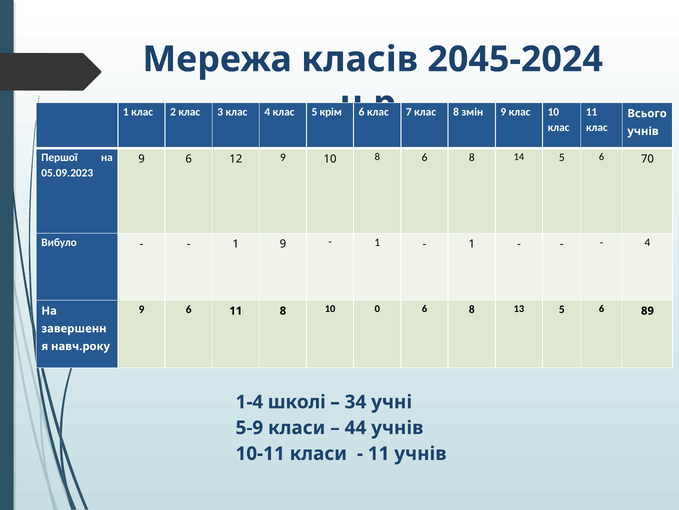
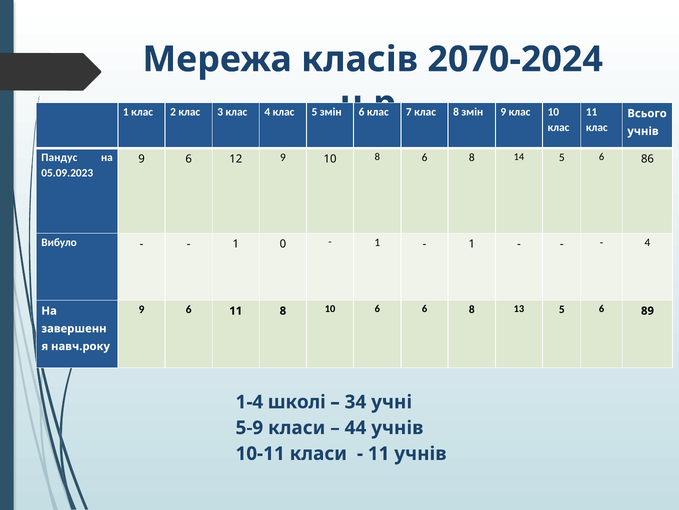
2045-2024: 2045-2024 -> 2070-2024 (515, 59)
5 крім: крім -> змін (331, 112)
Першої: Першої -> Пандус (59, 157)
70: 70 -> 86 (647, 159)
1 9: 9 -> 0 (283, 244)
10 0: 0 -> 6 (377, 308)
